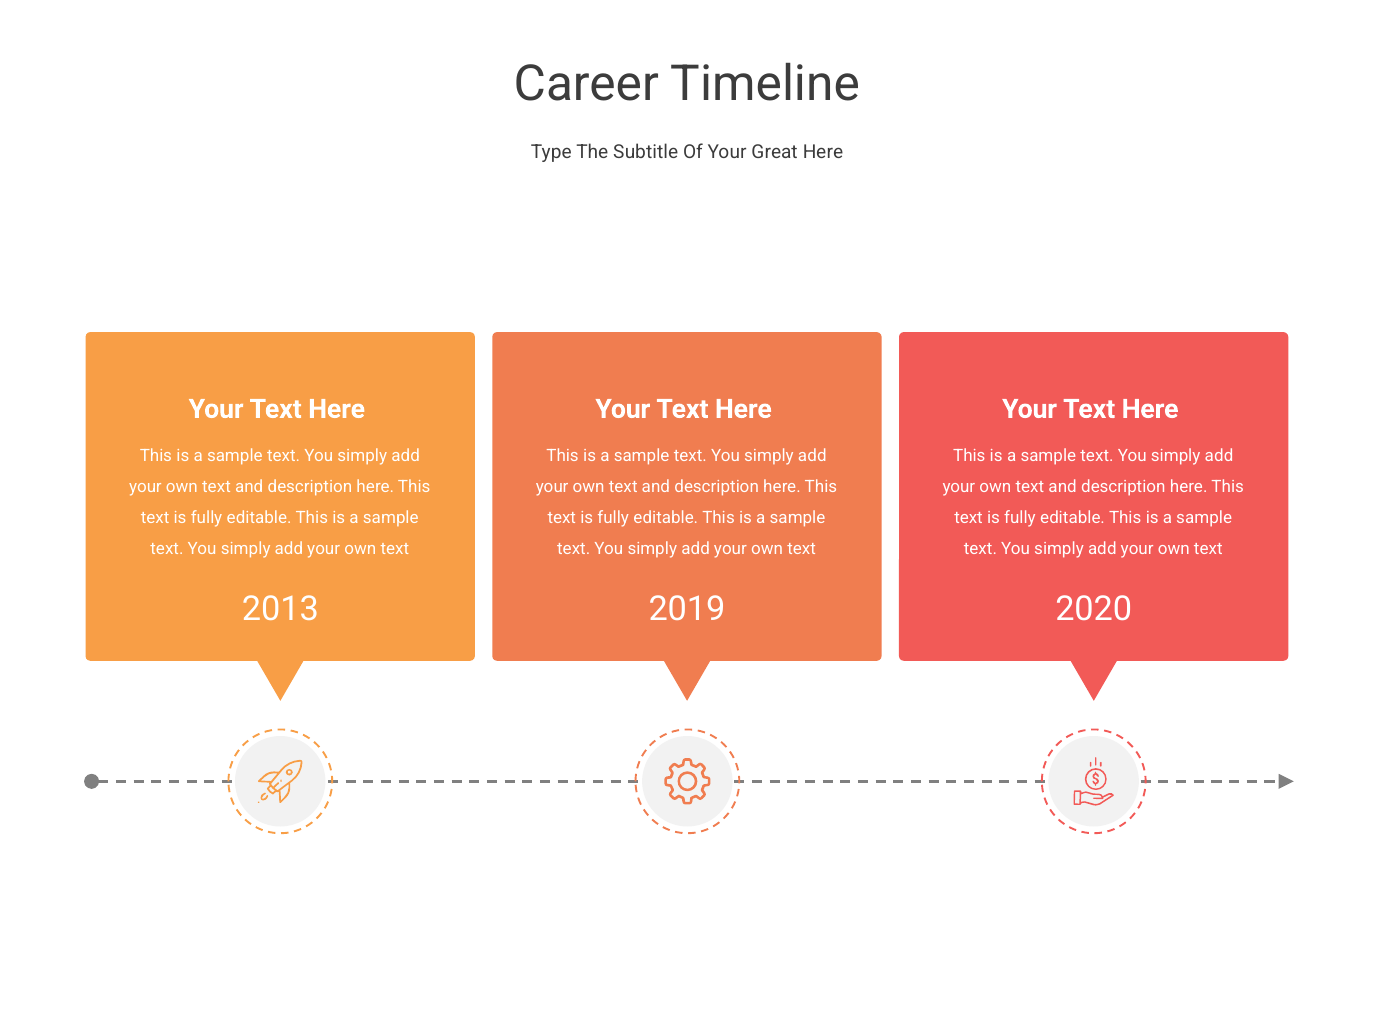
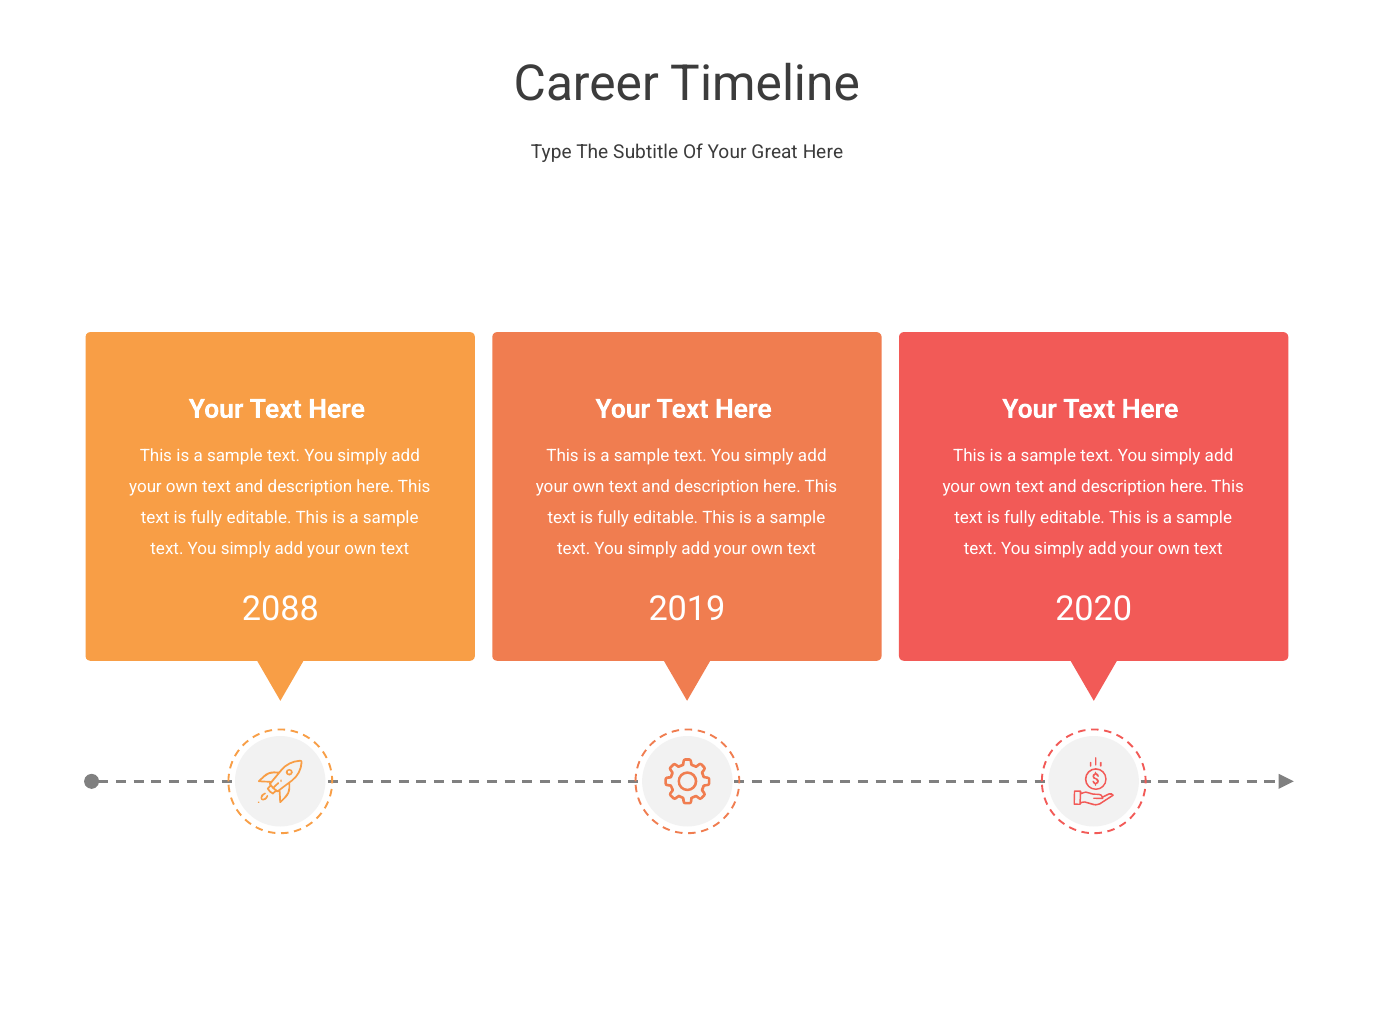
2013: 2013 -> 2088 (280, 609)
